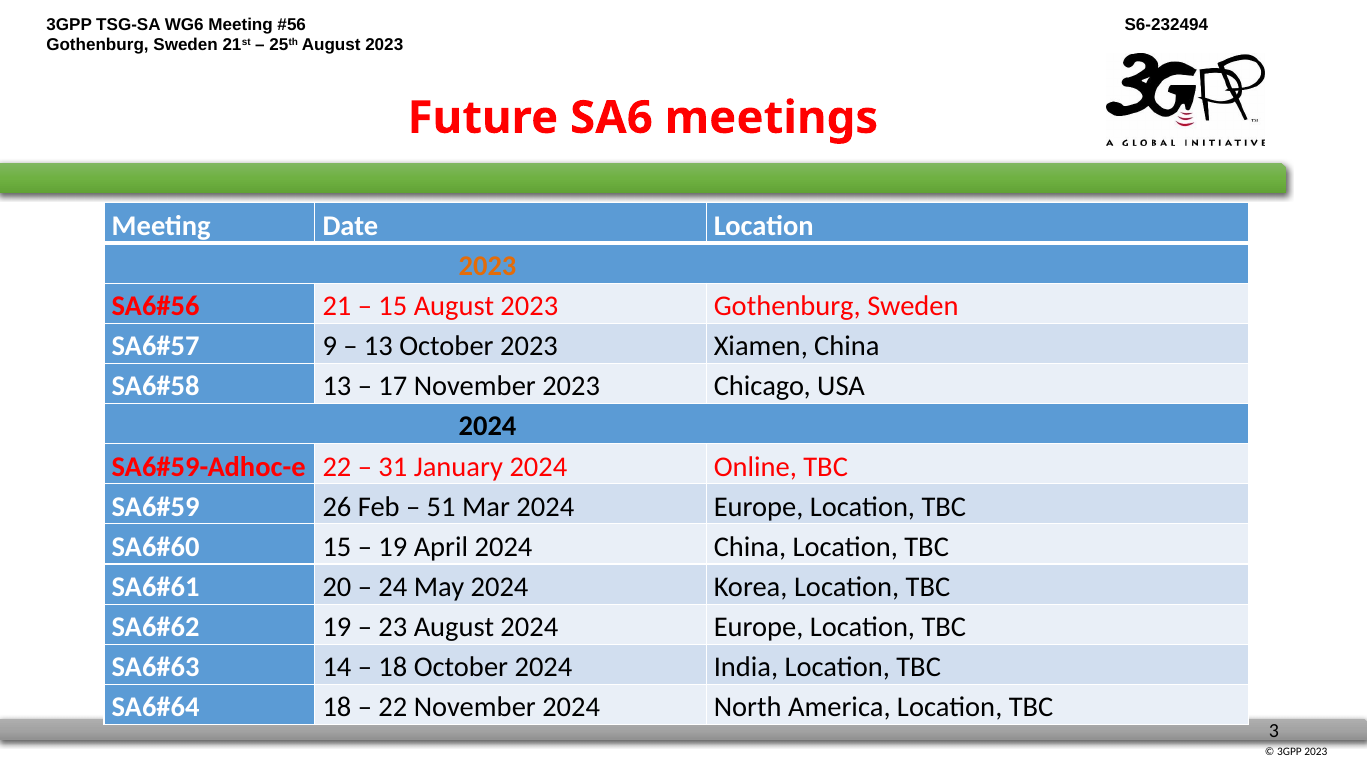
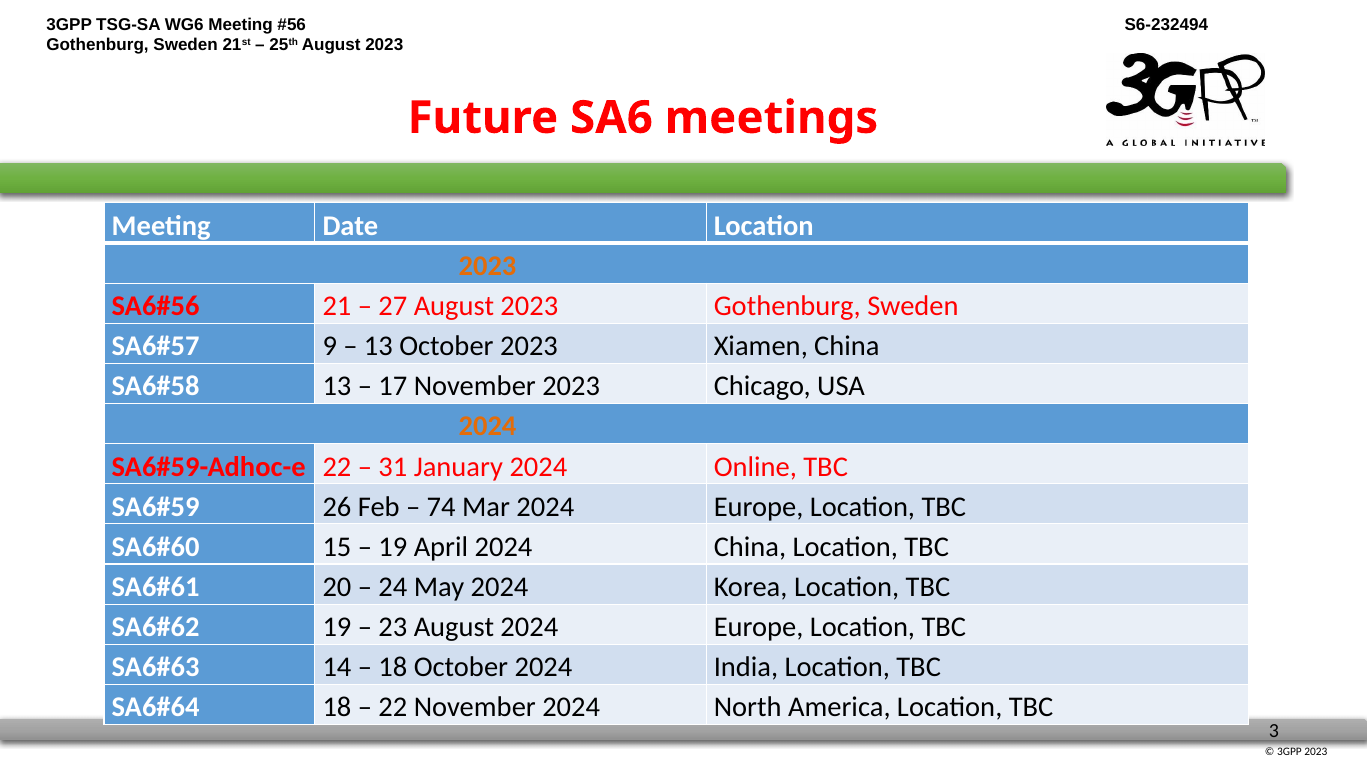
15: 15 -> 27 (393, 306)
2024 colour: black -> orange (488, 426)
51: 51 -> 74 (441, 507)
